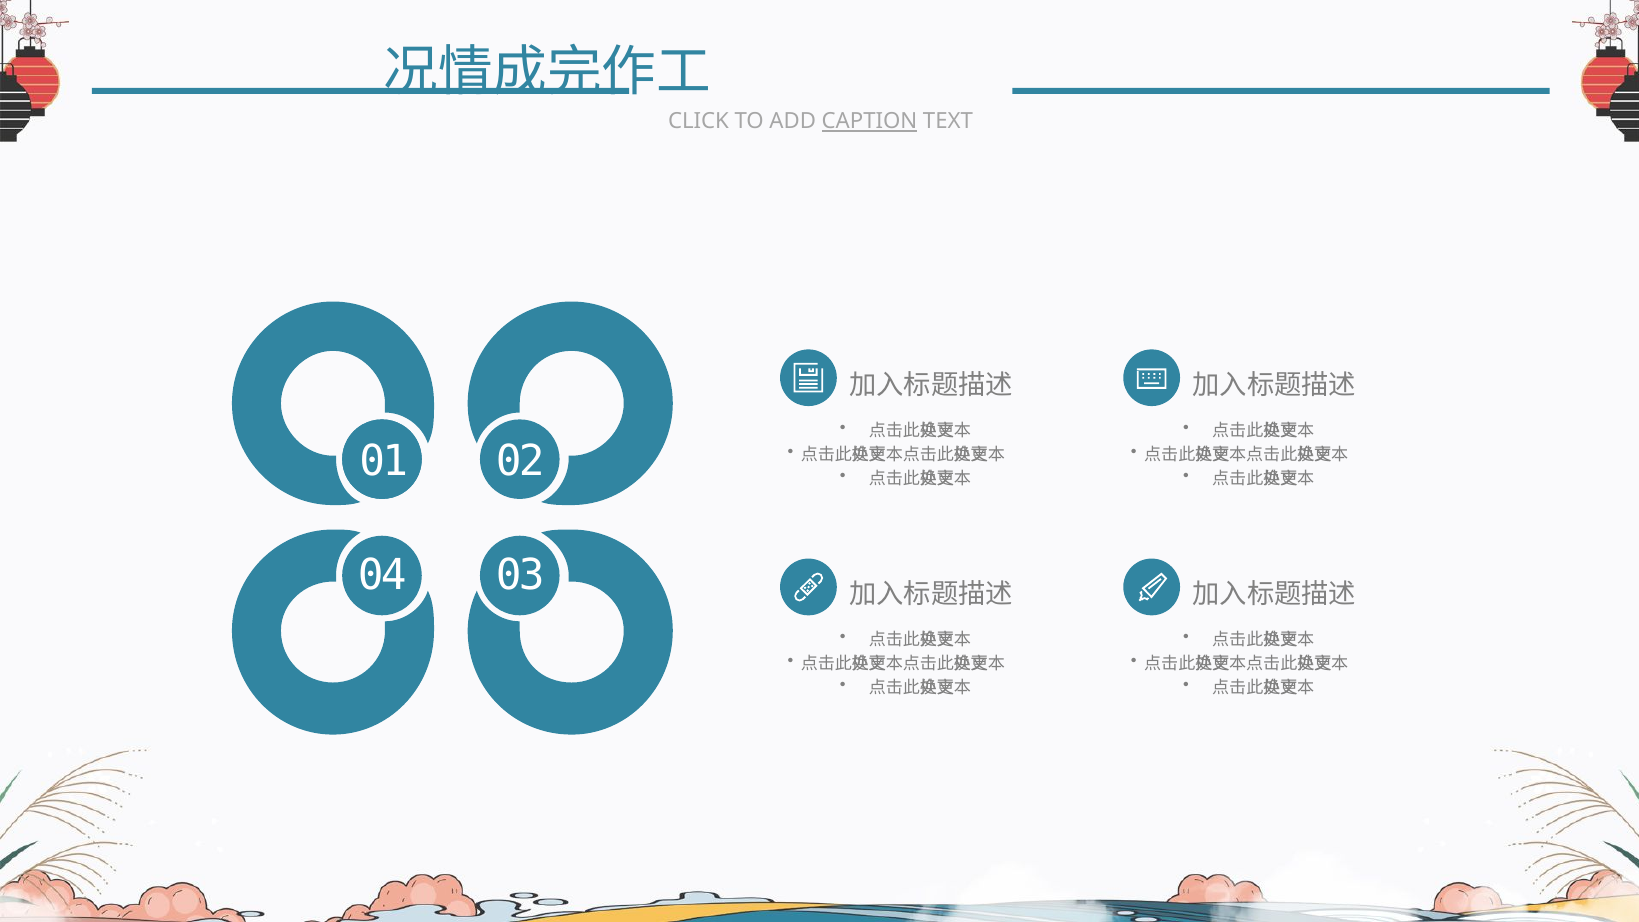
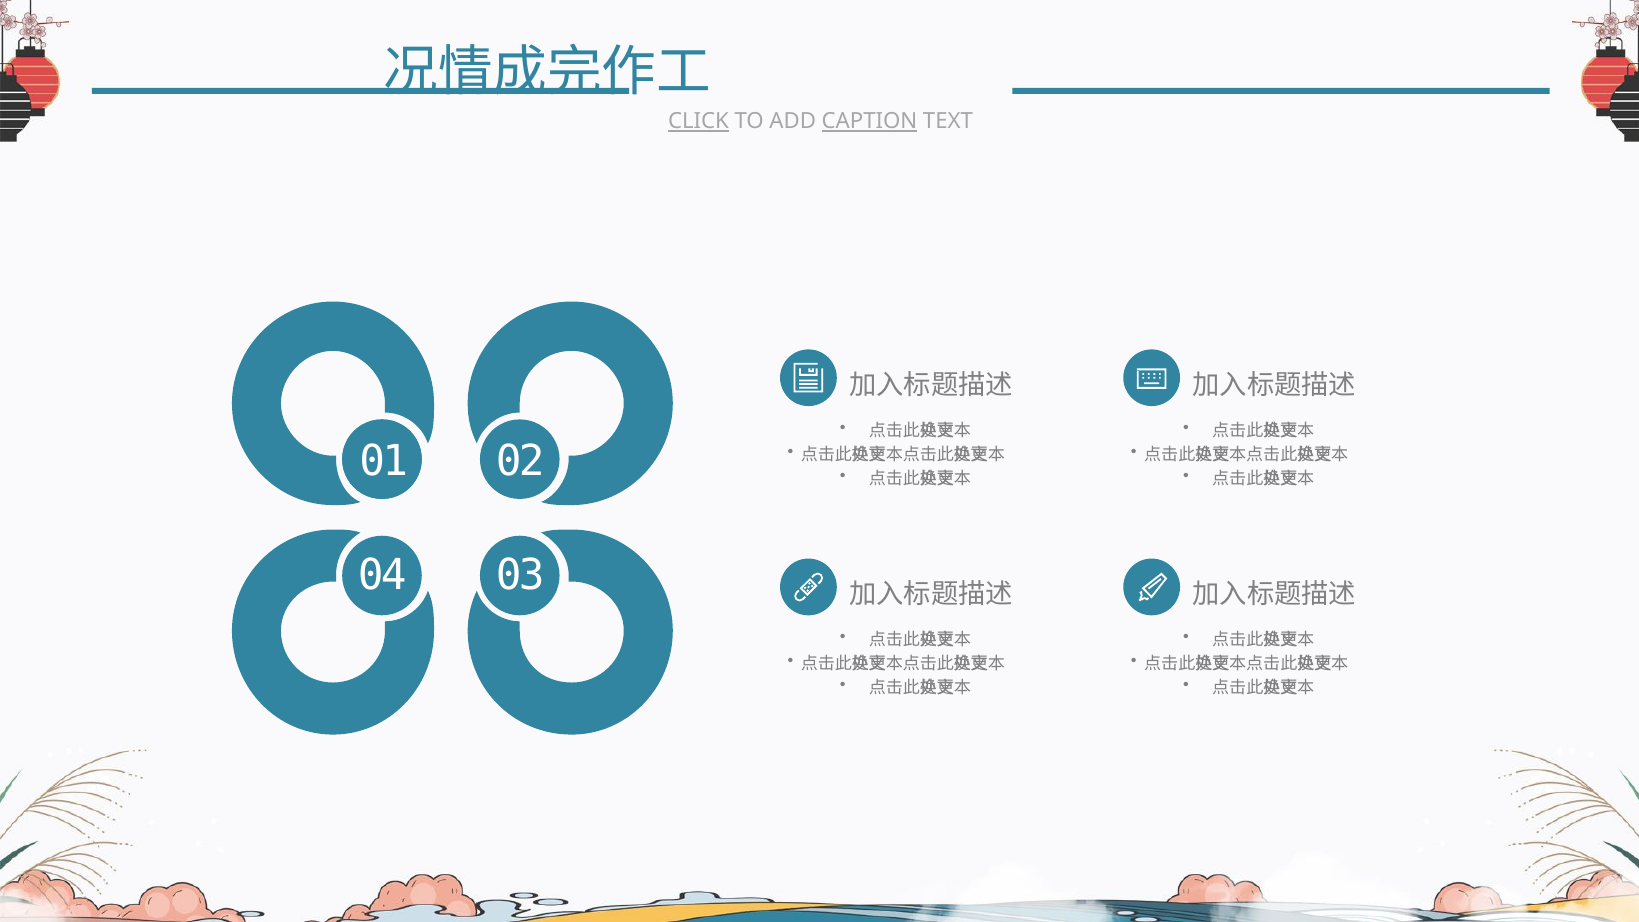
CLICK underline: none -> present (699, 122)
